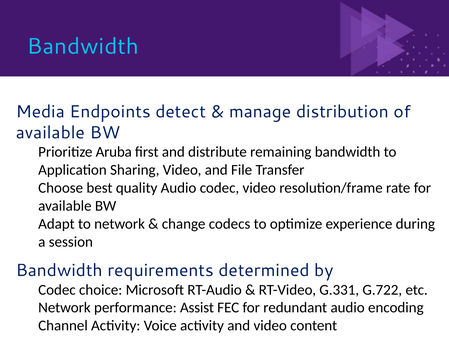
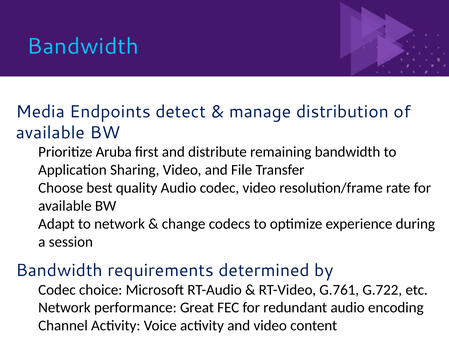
G.331: G.331 -> G.761 (339, 290)
Assist: Assist -> Great (197, 307)
